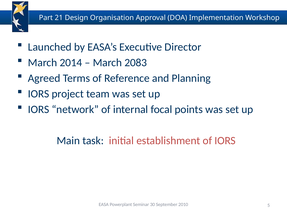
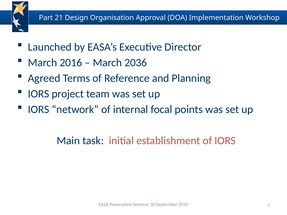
2014: 2014 -> 2016 (71, 63)
2083: 2083 -> 2036 (136, 63)
